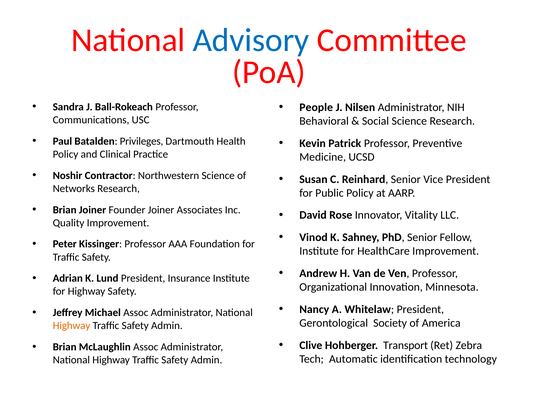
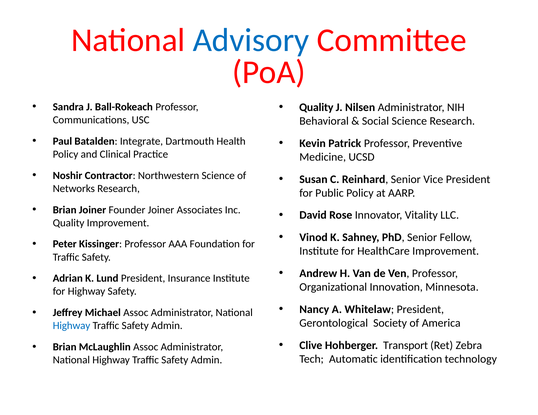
People: People -> Quality (316, 107)
Privileges: Privileges -> Integrate (141, 141)
Highway colour: orange -> blue (72, 326)
